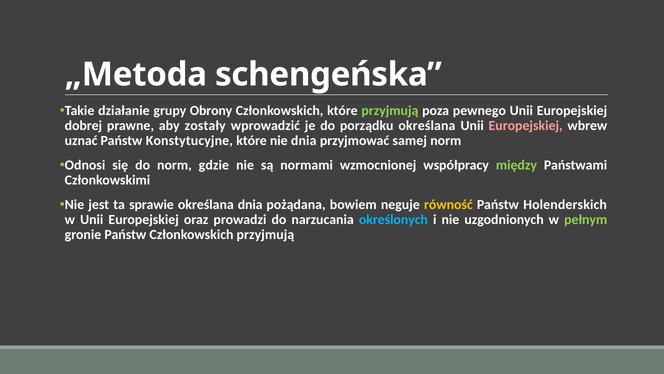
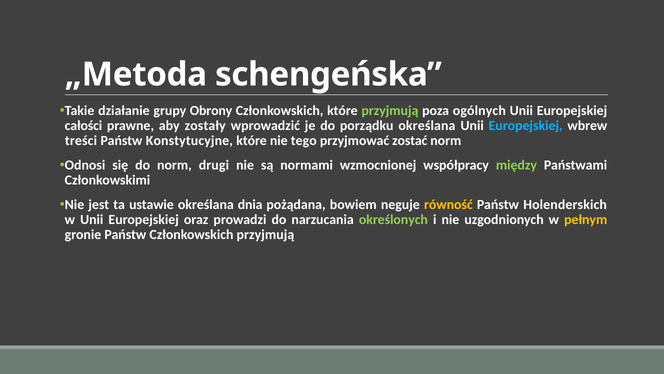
pewnego: pewnego -> ogólnych (479, 110)
dobrej: dobrej -> całości (83, 125)
Europejskiej colour: pink -> light blue (526, 125)
uznać: uznać -> treści (81, 140)
nie dnia: dnia -> tego (304, 140)
samej: samej -> zostać (410, 140)
gdzie: gdzie -> drugi (214, 165)
sprawie: sprawie -> ustawie (151, 204)
określonych colour: light blue -> light green (393, 219)
pełnym colour: light green -> yellow (586, 219)
